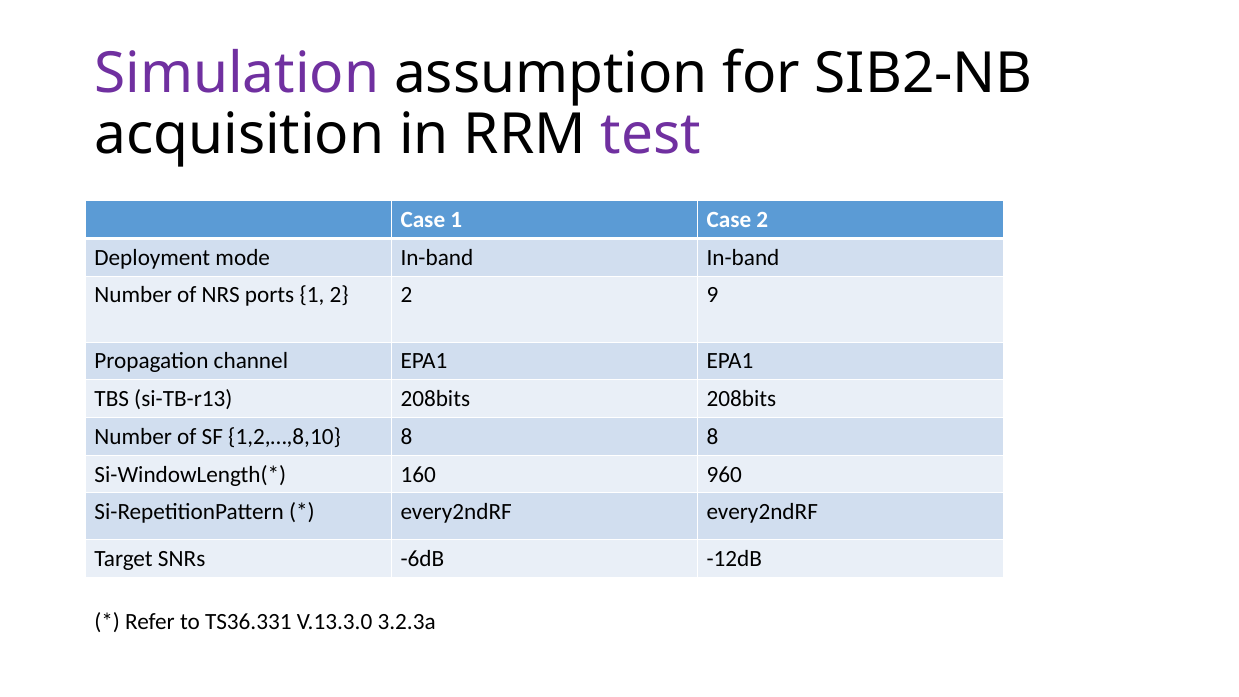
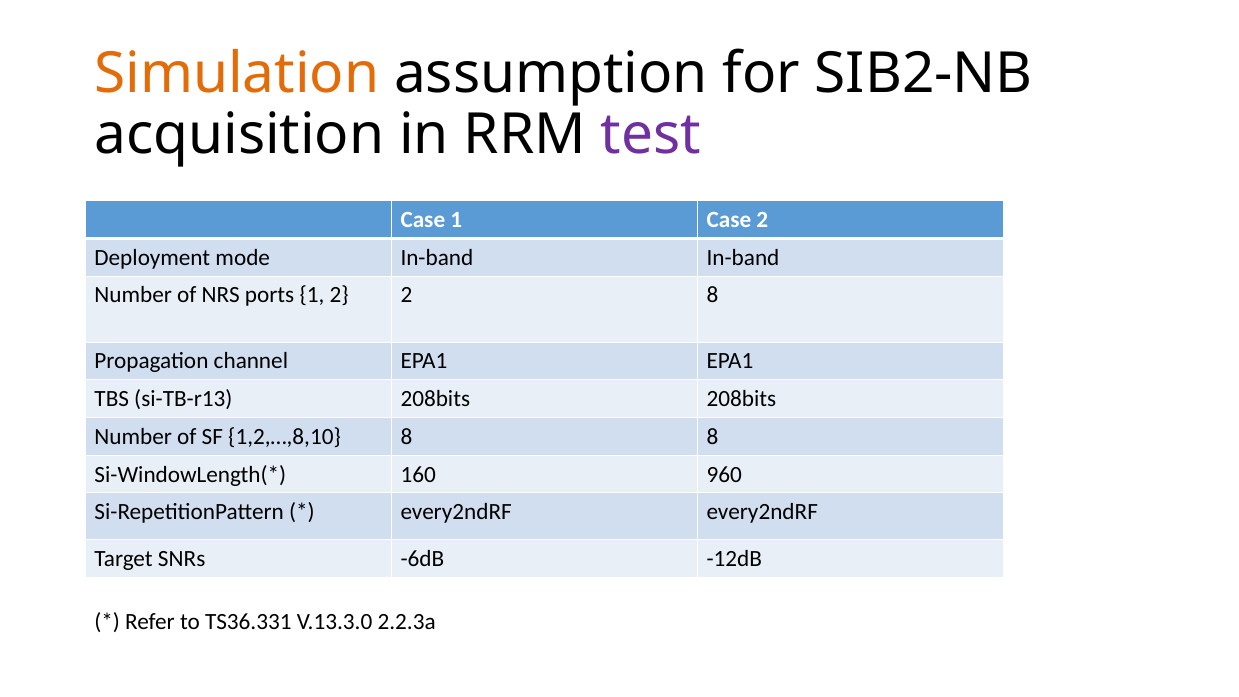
Simulation colour: purple -> orange (237, 73)
2 9: 9 -> 8 (713, 295)
3.2.3a: 3.2.3a -> 2.2.3a (407, 622)
